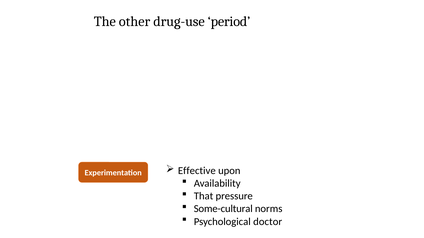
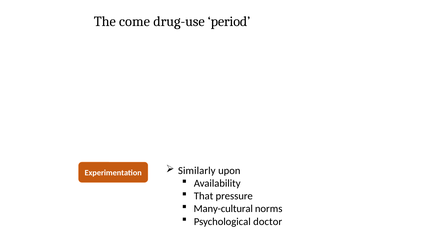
other: other -> come (135, 22)
Effective: Effective -> Similarly (197, 171)
Some-cultural: Some-cultural -> Many-cultural (223, 209)
